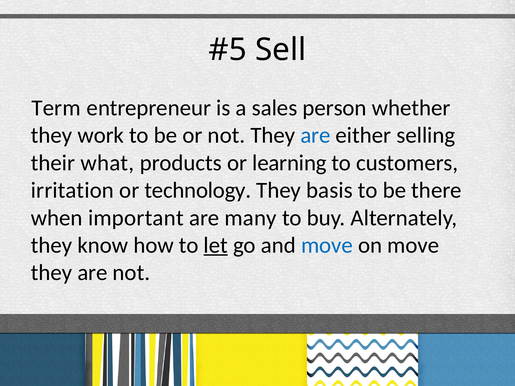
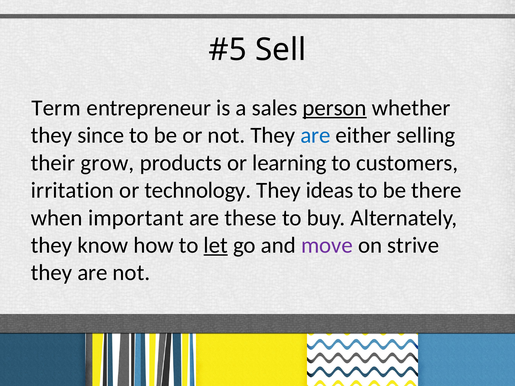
person underline: none -> present (335, 108)
work: work -> since (101, 136)
what: what -> grow (107, 163)
basis: basis -> ideas (330, 190)
many: many -> these (251, 218)
move colour: blue -> purple (327, 245)
on move: move -> strive (413, 245)
